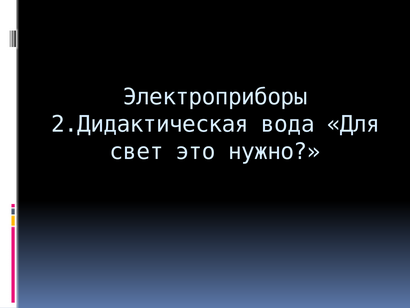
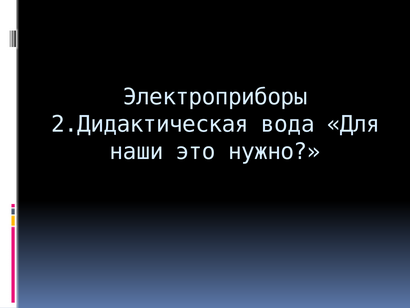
свет: свет -> наши (137, 151)
